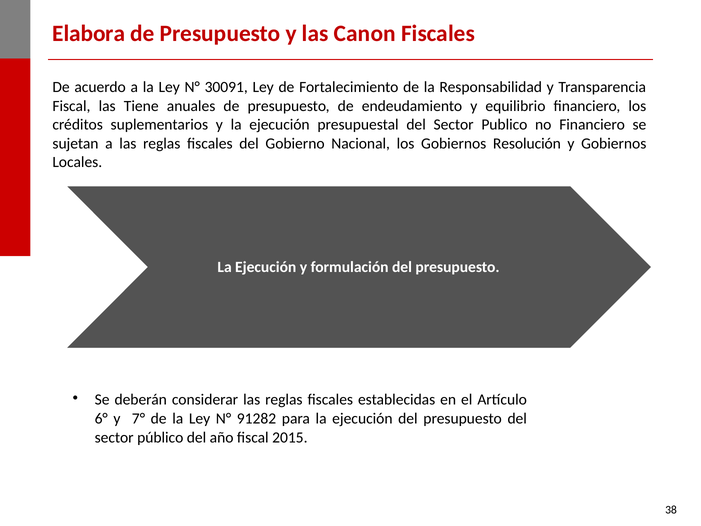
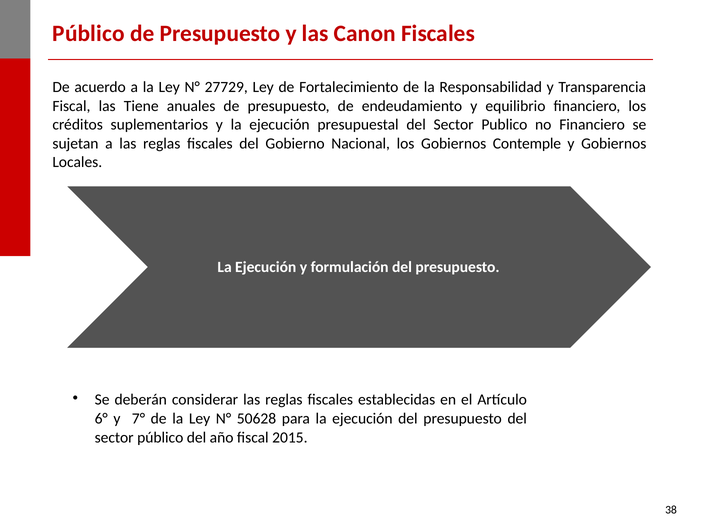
Elabora: Elabora -> Público (89, 33)
30091: 30091 -> 27729 (226, 87)
Resolución: Resolución -> Contemple (527, 143)
91282: 91282 -> 50628 (256, 418)
